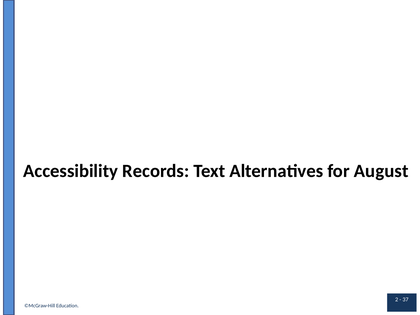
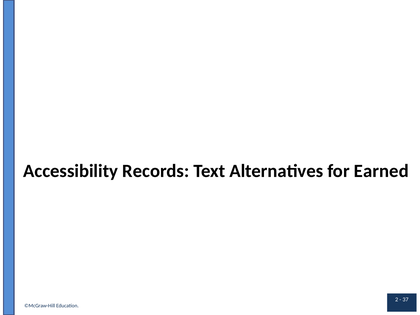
August: August -> Earned (381, 171)
